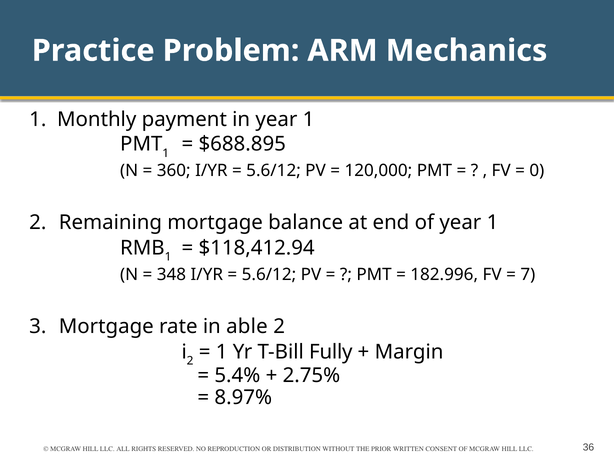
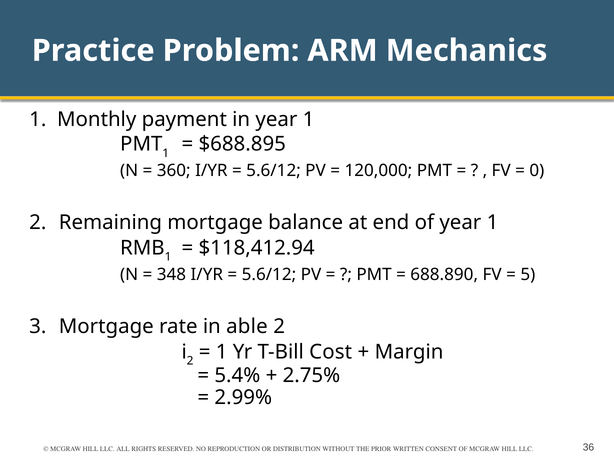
182.996: 182.996 -> 688.890 (444, 275)
7: 7 -> 5 (528, 275)
Fully: Fully -> Cost (331, 352)
8.97%: 8.97% -> 2.99% (243, 398)
